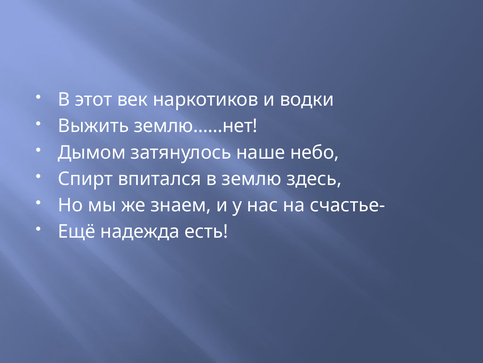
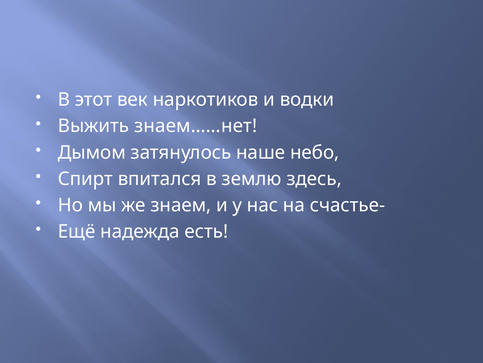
землю……нет: землю……нет -> знаем……нет (196, 126)
